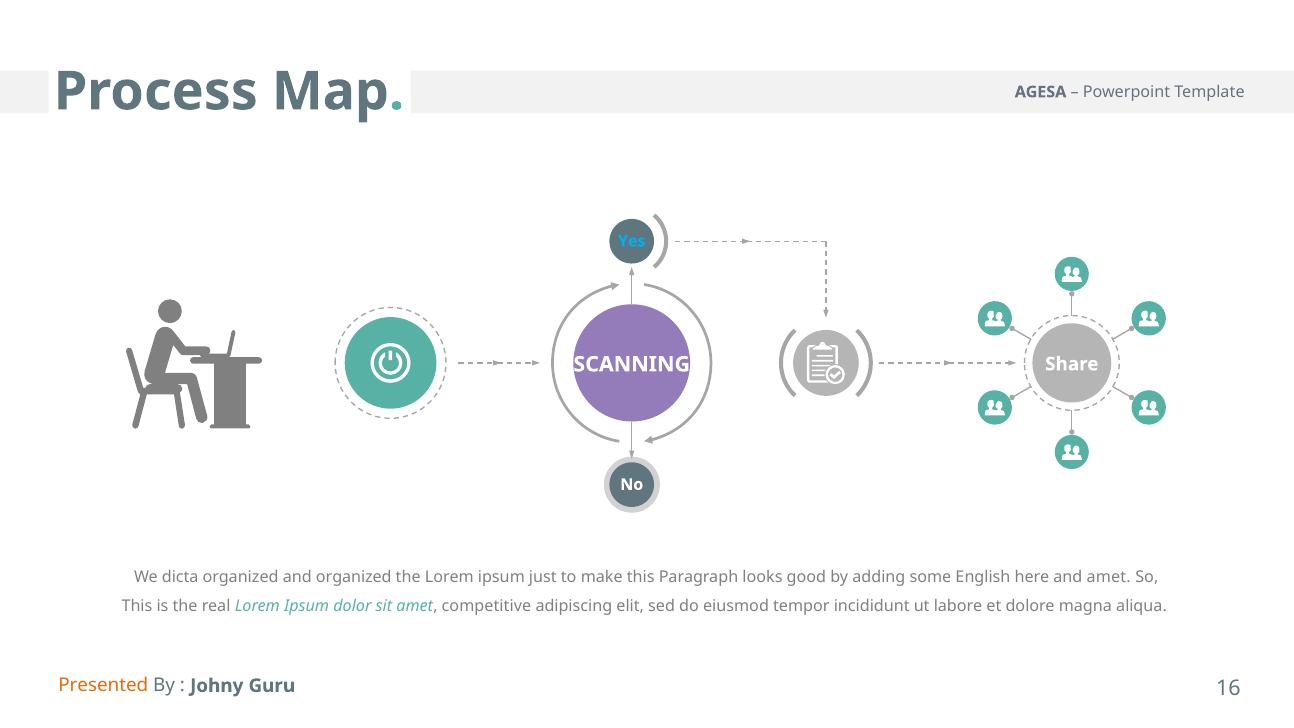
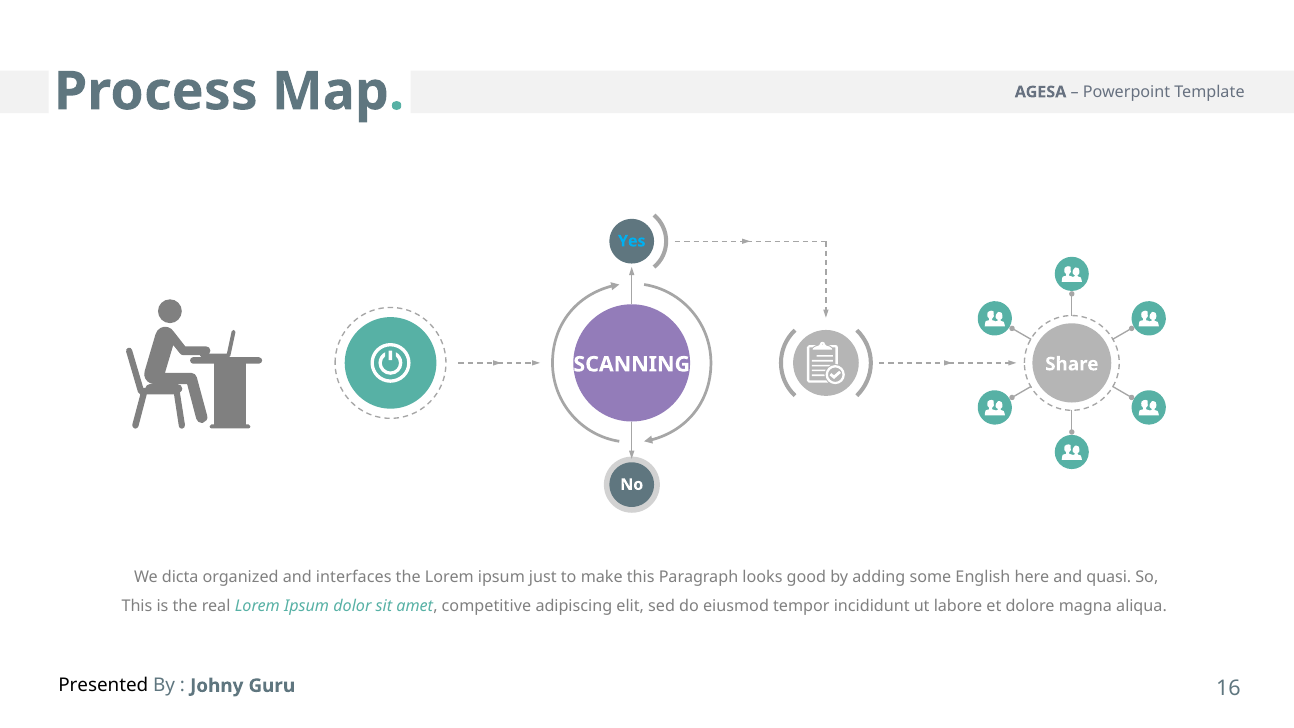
and organized: organized -> interfaces (354, 577)
and amet: amet -> quasi (1109, 577)
Presented colour: orange -> black (103, 686)
